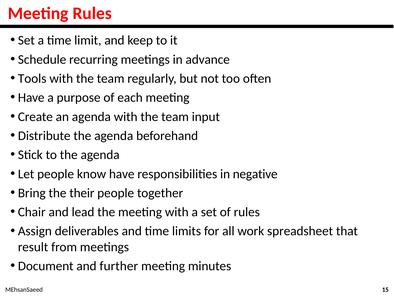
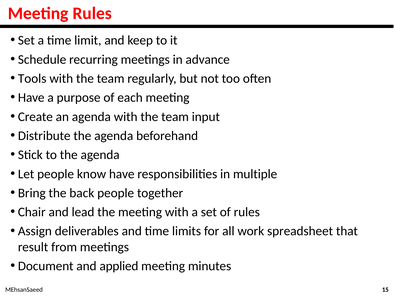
negative: negative -> multiple (255, 174)
their: their -> back (82, 193)
further: further -> applied (119, 266)
